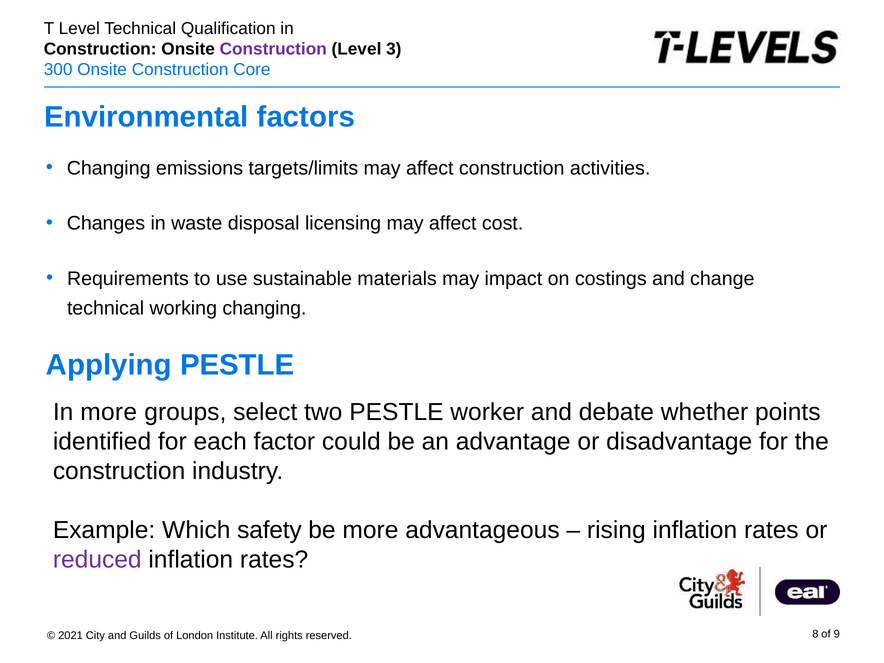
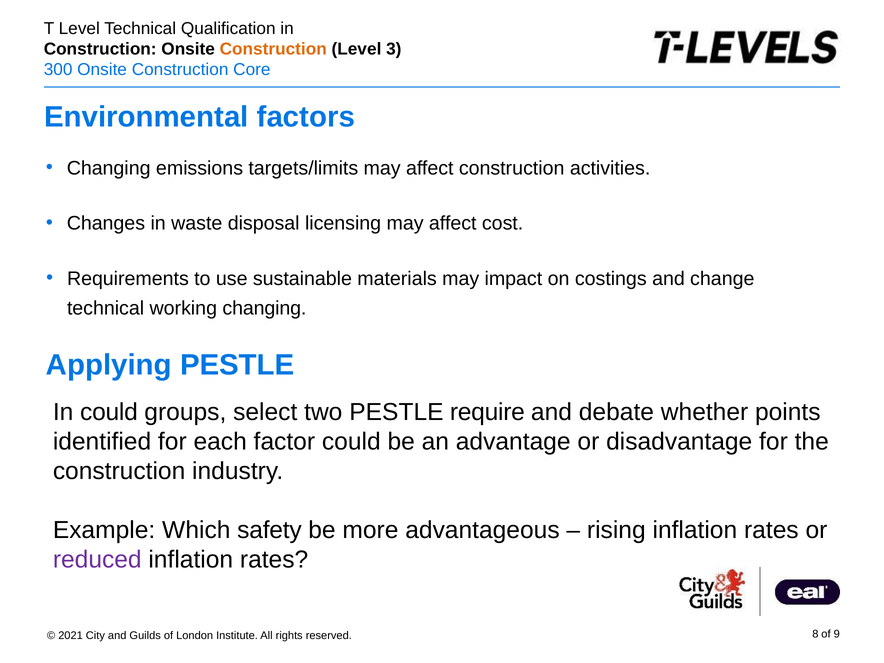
Construction colour: purple -> orange (273, 49)
In more: more -> could (109, 412)
worker: worker -> require (487, 412)
